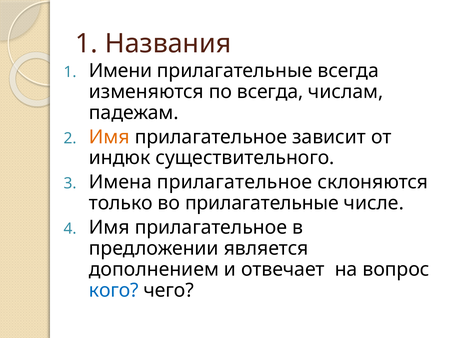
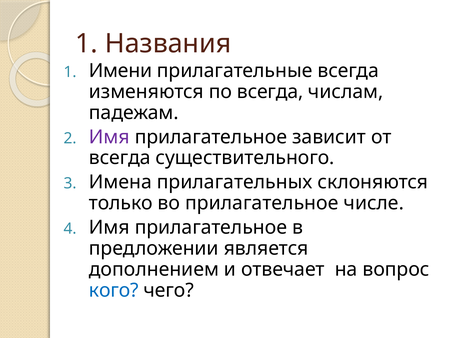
Имя colour: orange -> purple (109, 137)
индюк: индюк -> всегда (120, 158)
Имена прилагательное: прилагательное -> прилагательных (235, 182)
во прилагательные: прилагательные -> прилагательное (262, 203)
